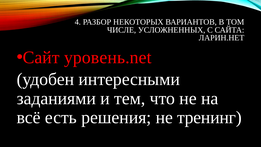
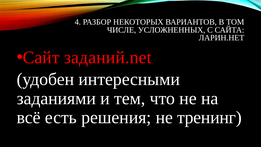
уровень.net: уровень.net -> заданий.net (108, 57)
